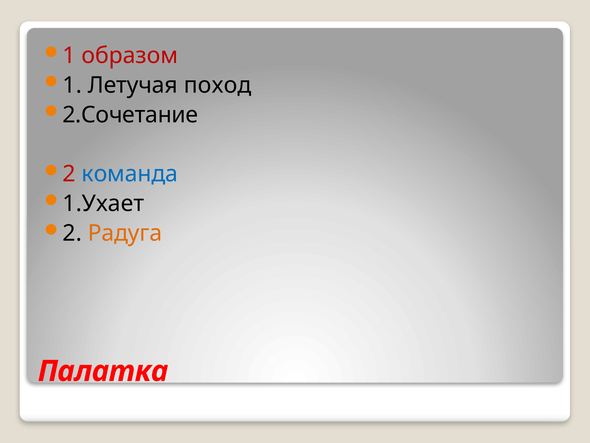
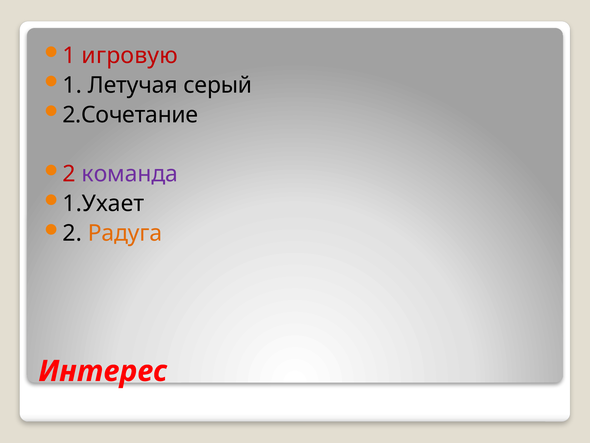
образом: образом -> игровую (130, 55)
поход: поход -> серый (218, 85)
команда colour: blue -> purple (130, 174)
Палатка: Палатка -> Интерес (103, 371)
